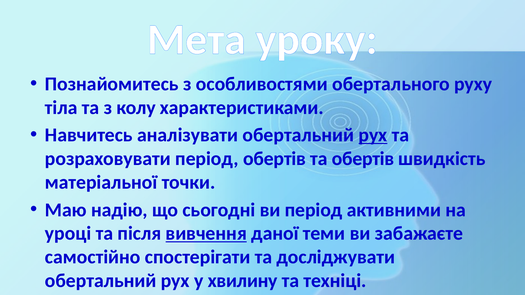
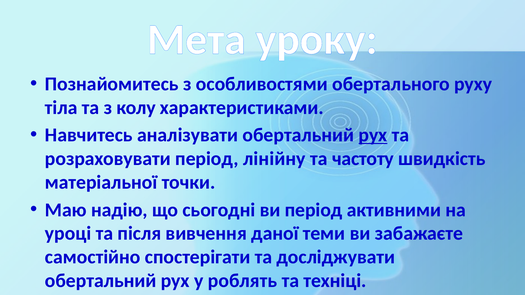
період обертів: обертів -> лінійну (274, 159)
та обертів: обертів -> частоту (363, 159)
вивчення underline: present -> none (206, 234)
хвилину: хвилину -> роблять (243, 281)
